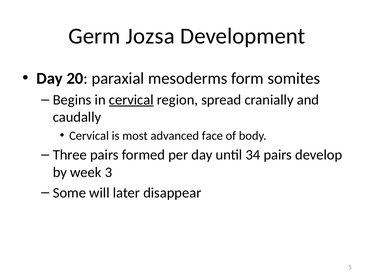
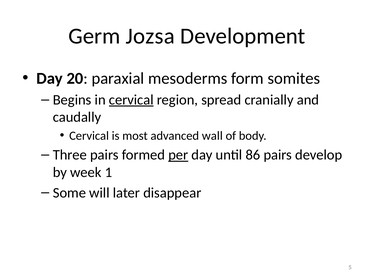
face: face -> wall (212, 136)
per underline: none -> present (178, 155)
34: 34 -> 86 (253, 155)
3: 3 -> 1 (108, 173)
